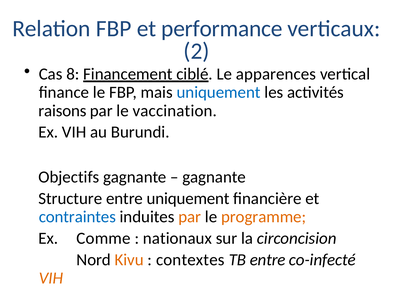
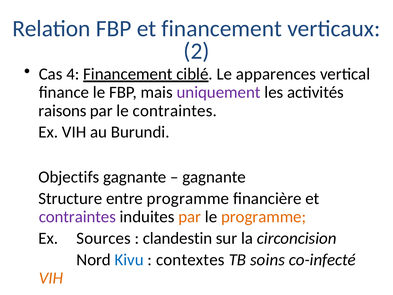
et performance: performance -> financement (222, 29)
8: 8 -> 4 (73, 74)
uniquement colour: blue -> purple (219, 92)
le vaccination: vaccination -> contraintes (175, 111)
entre uniquement: uniquement -> programme (188, 198)
contraintes colour: blue -> purple (77, 217)
Comme: Comme -> Sources (104, 238)
nationaux: nationaux -> clandestin (178, 238)
Kivu colour: orange -> blue (129, 259)
TB entre: entre -> soins (267, 259)
